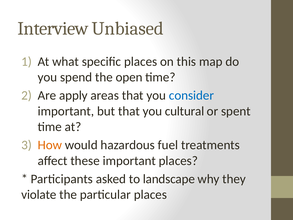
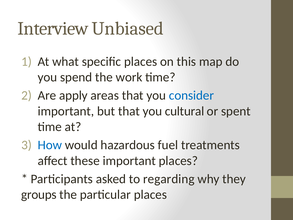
open: open -> work (129, 77)
How colour: orange -> blue (50, 145)
landscape: landscape -> regarding (169, 179)
violate: violate -> groups (39, 194)
